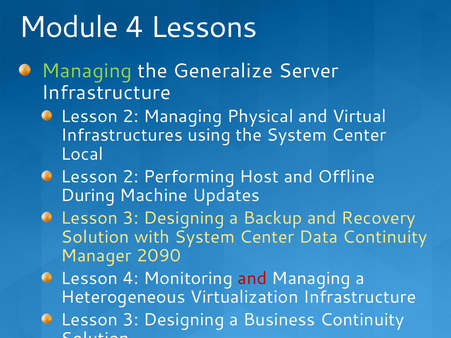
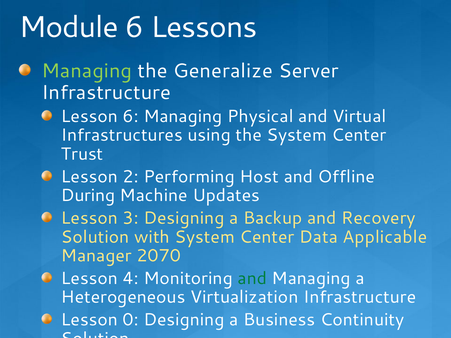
Module 4: 4 -> 6 (135, 27)
2: 2 -> 6 (131, 116)
Local: Local -> Trust (82, 154)
Data Continuity: Continuity -> Applicable (385, 237)
2090: 2090 -> 2070 (159, 256)
and colour: red -> green (252, 278)
3: 3 -> 0 (131, 320)
